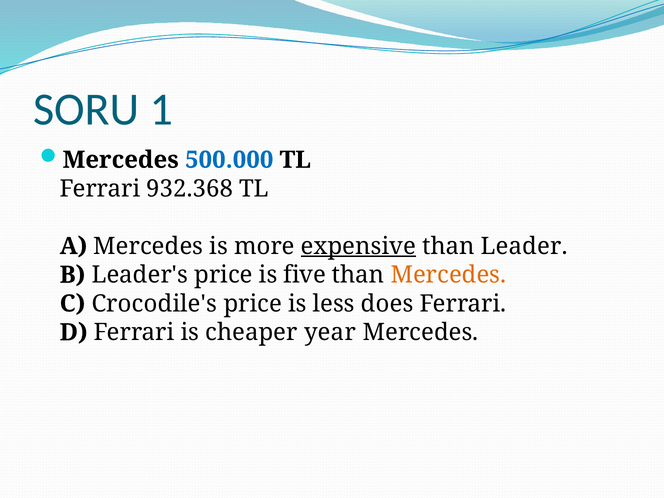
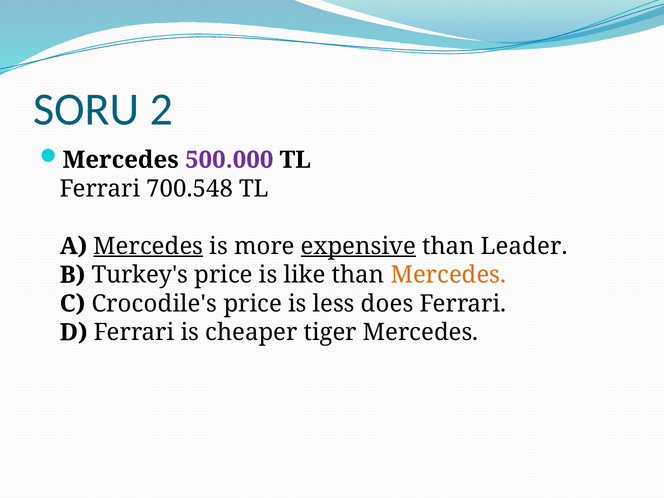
1: 1 -> 2 (162, 110)
500.000 colour: blue -> purple (229, 160)
932.368: 932.368 -> 700.548 (190, 189)
Mercedes underline: none -> present (148, 246)
Leader's: Leader's -> Turkey's (140, 275)
five: five -> like (305, 275)
year: year -> tiger (330, 332)
